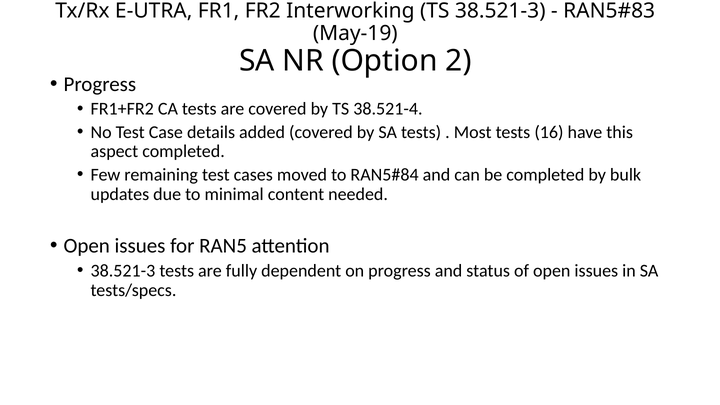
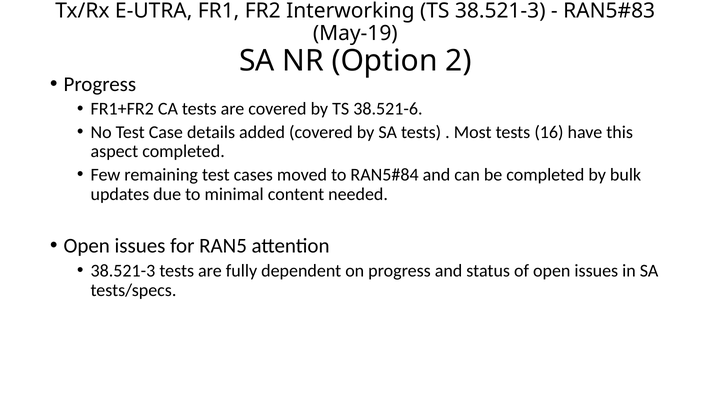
38.521-4: 38.521-4 -> 38.521-6 (388, 109)
